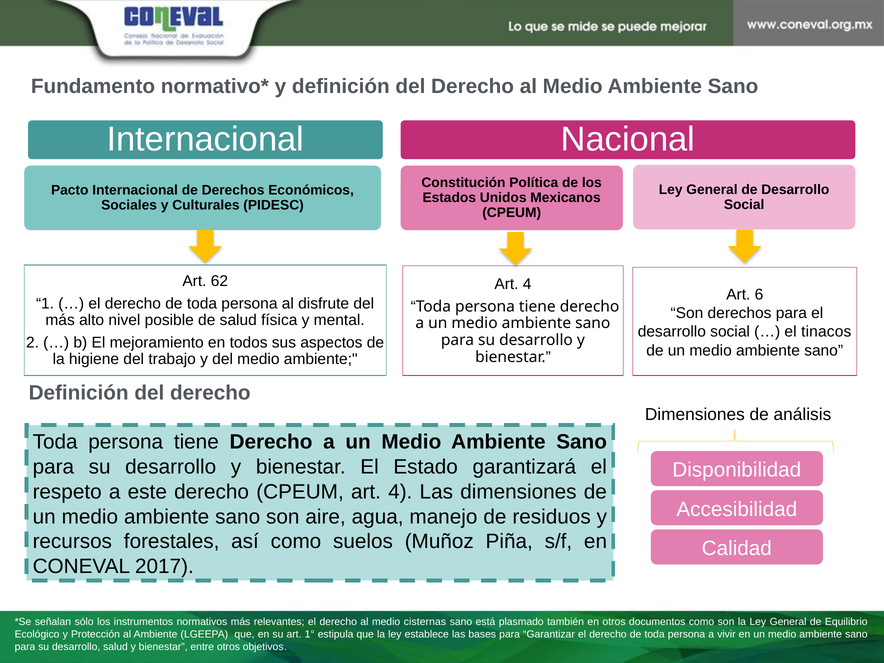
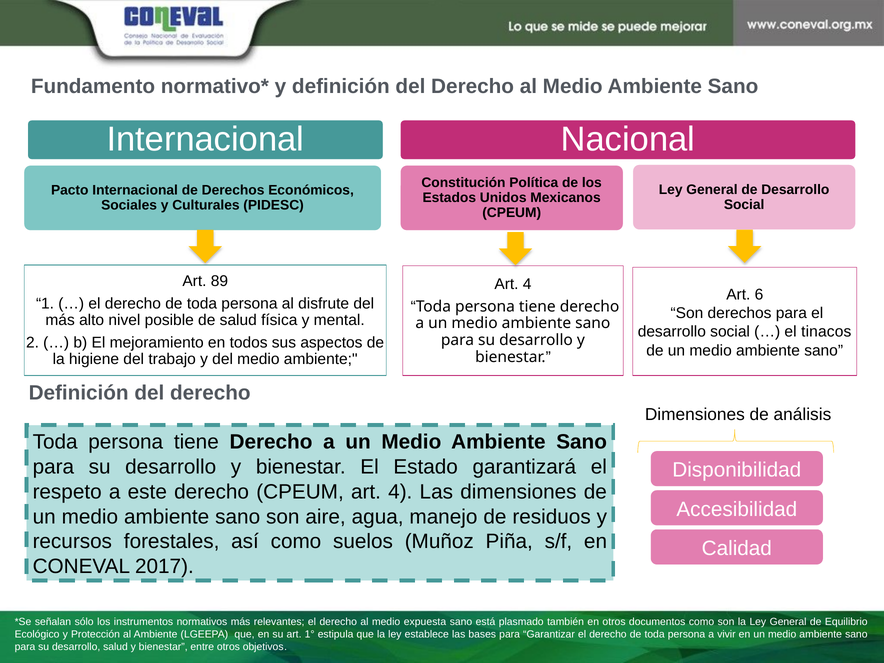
62: 62 -> 89 (219, 281)
cisternas: cisternas -> expuesta (425, 622)
